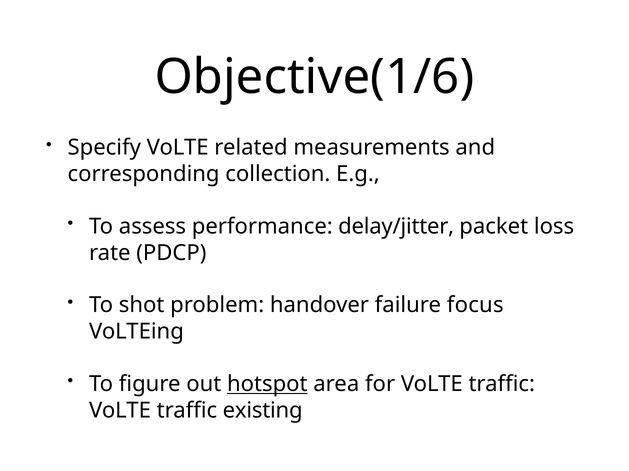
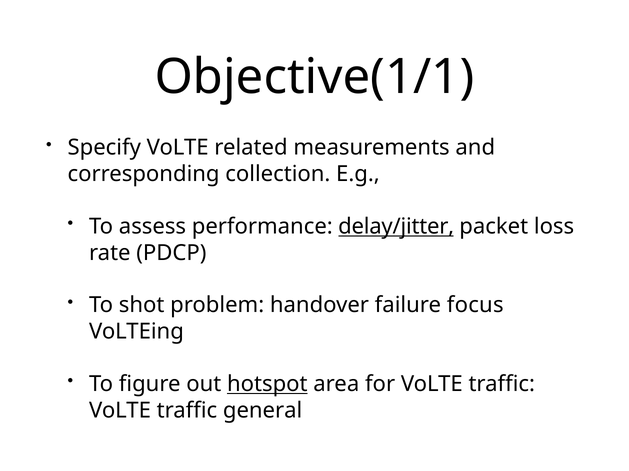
Objective(1/6: Objective(1/6 -> Objective(1/1 (314, 77)
delay/jitter underline: none -> present (396, 227)
existing: existing -> general (263, 411)
